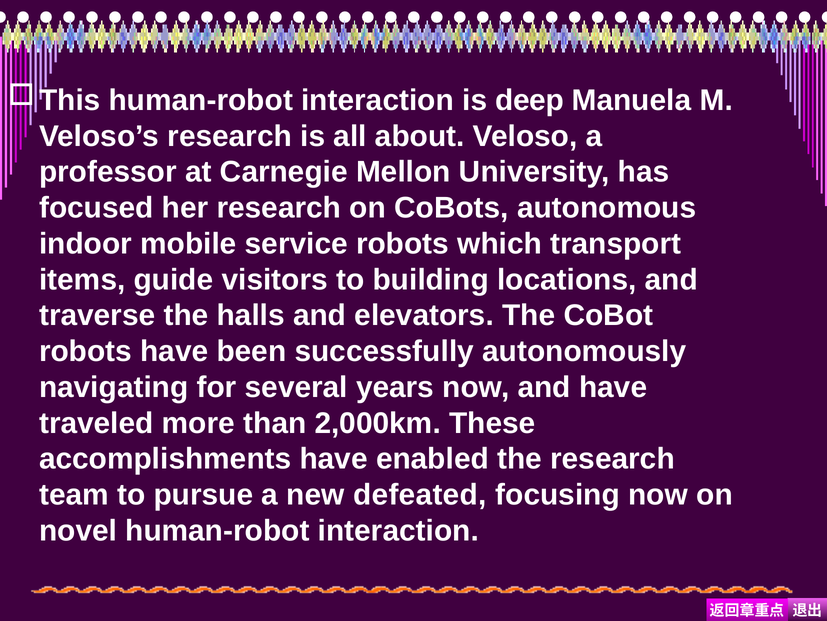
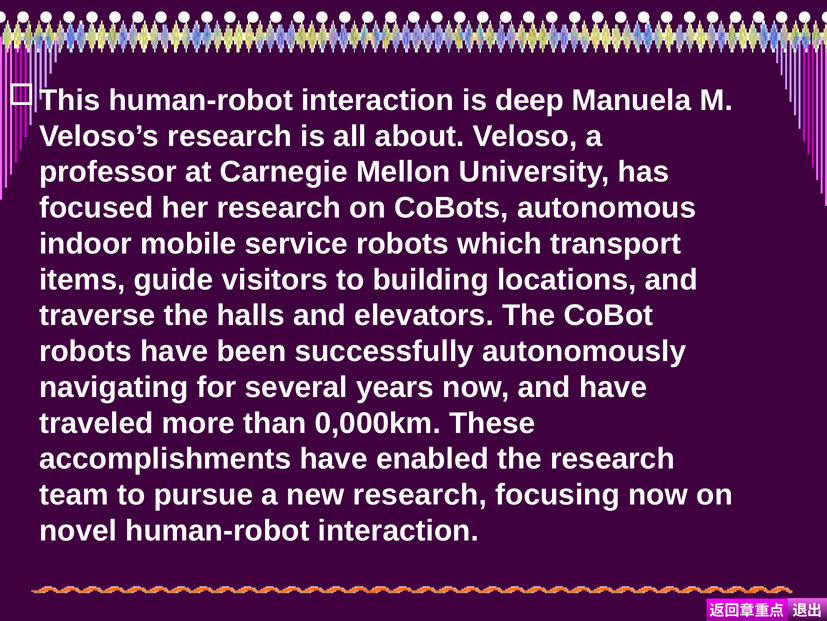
2,000km: 2,000km -> 0,000km (378, 423)
new defeated: defeated -> research (420, 494)
